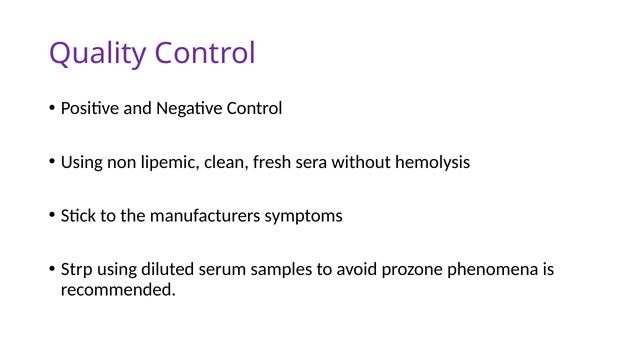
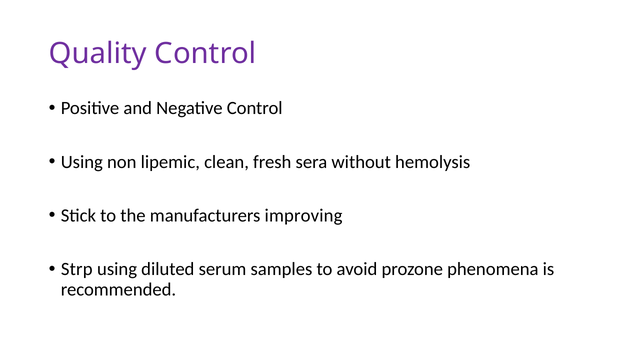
symptoms: symptoms -> improving (304, 216)
